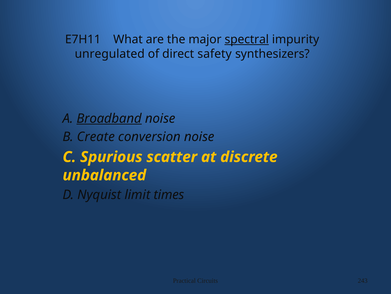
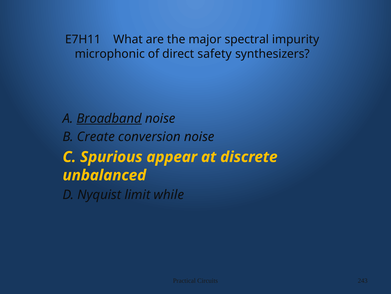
spectral underline: present -> none (247, 39)
unregulated: unregulated -> microphonic (110, 54)
scatter: scatter -> appear (172, 157)
times: times -> while (169, 194)
